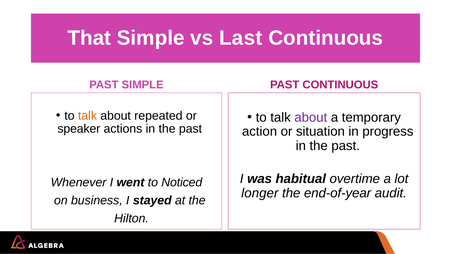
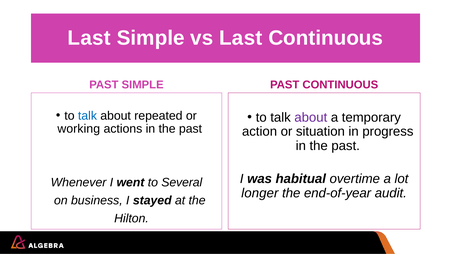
That: That -> Last (89, 38)
talk colour: orange -> blue (87, 116)
speaker: speaker -> working (79, 129)
Noticed: Noticed -> Several (182, 182)
